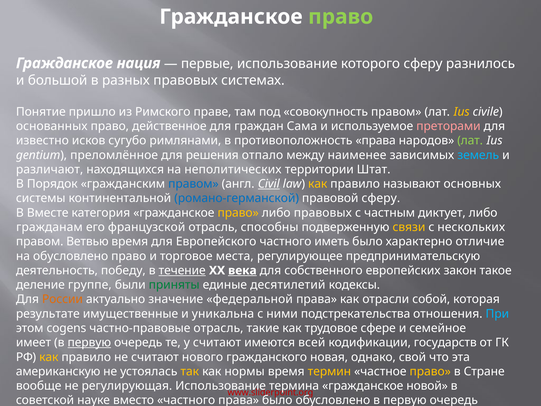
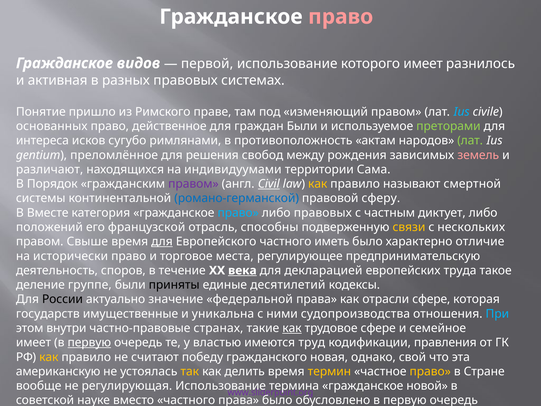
право colour: light green -> pink (341, 17)
нация: нация -> видов (138, 63)
первые: первые -> первой (207, 64)
которого сферу: сферу -> имеет (423, 64)
большой: большой -> активная (58, 80)
совокупность: совокупность -> изменяющий (326, 112)
Ius colour: yellow -> light blue (462, 112)
граждан Сама: Сама -> Были (302, 126)
преторами colour: pink -> light green (448, 126)
известно: известно -> интереса (42, 141)
противоположность права: права -> актам (376, 141)
отпало: отпало -> свобод (263, 155)
наименее: наименее -> рождения (357, 155)
земель colour: light blue -> pink (478, 155)
неполитических: неполитических -> индивидуумами (233, 169)
Штат: Штат -> Сама (374, 169)
правом colour: blue -> purple (193, 184)
основных: основных -> смертной (472, 184)
право colour: yellow -> light blue (238, 213)
гражданам: гражданам -> положений (49, 227)
Ветвью: Ветвью -> Свыше (87, 241)
для underline: none -> present (162, 241)
на обусловлено: обусловлено -> исторически (71, 256)
победу: победу -> споров (123, 270)
течение underline: present -> none (182, 270)
собственного: собственного -> декларацией (323, 270)
закон: закон -> труда (460, 270)
приняты colour: green -> black (174, 285)
России colour: orange -> black (62, 299)
отрасли собой: собой -> сфере (431, 299)
результате: результате -> государств (48, 314)
подстрекательства: подстрекательства -> судопроизводства (355, 314)
cogens: cogens -> внутри (66, 328)
частно-правовые отрасль: отрасль -> странах (218, 328)
как underline: none -> present (292, 328)
у считают: считают -> властью (217, 342)
всей: всей -> труд (312, 342)
государств: государств -> правления (445, 342)
нового: нового -> победу (203, 357)
нормы: нормы -> делить (245, 371)
www.sliderpoint.org colour: red -> purple (270, 392)
